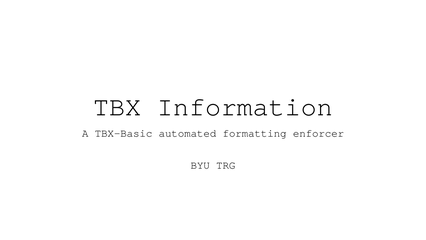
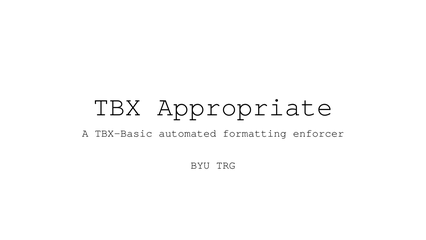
Information: Information -> Appropriate (245, 106)
